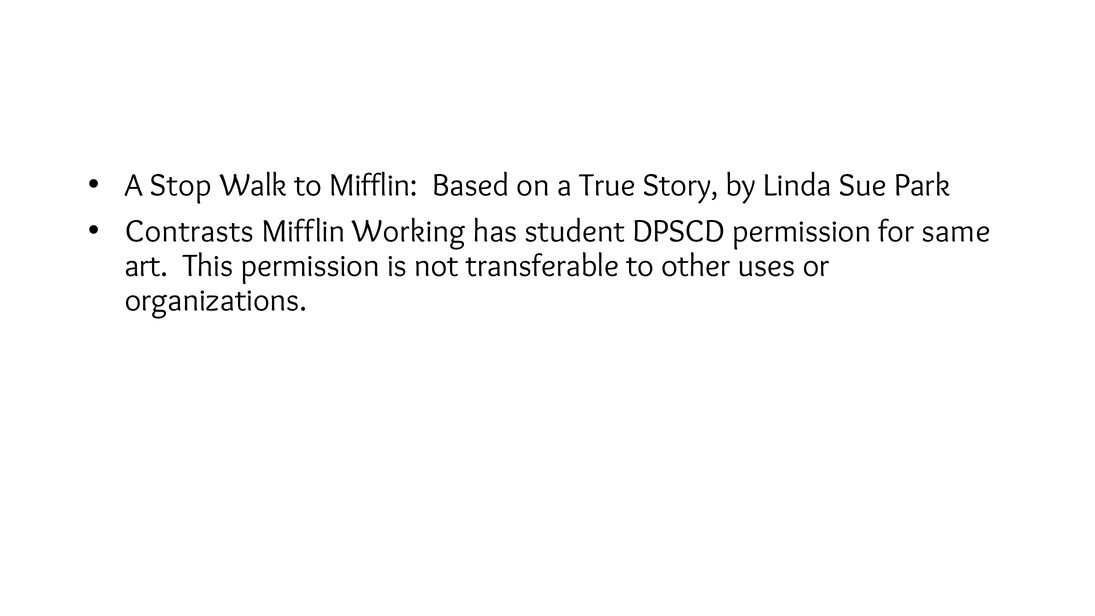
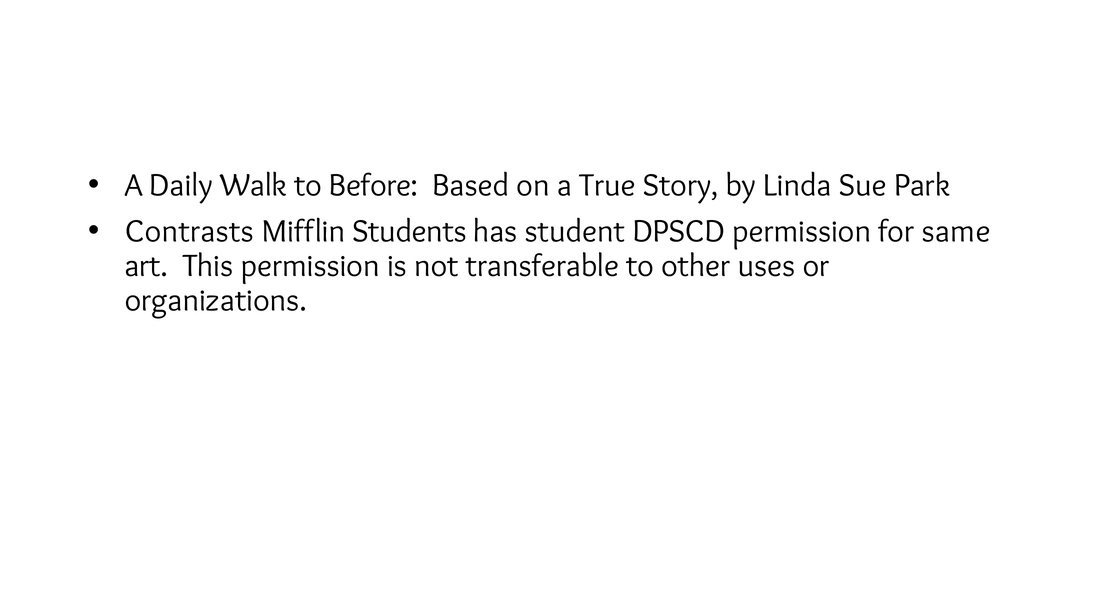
Stop: Stop -> Daily (181, 185)
to Mifflin: Mifflin -> Before (374, 185)
Working: Working -> Students (409, 231)
